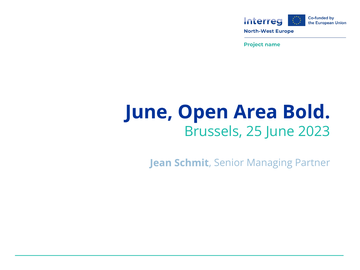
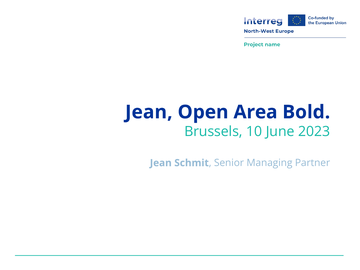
June: June -> Jean (149, 112)
25: 25 -> 10 (254, 132)
